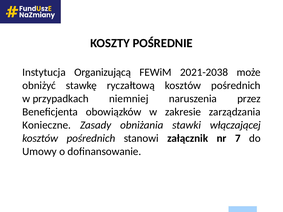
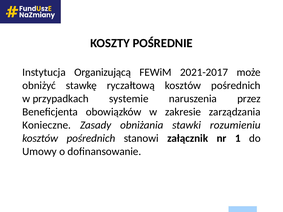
2021-2038: 2021-2038 -> 2021-2017 (204, 72)
niemniej: niemniej -> systemie (129, 99)
włączającej: włączającej -> rozumieniu (235, 125)
7: 7 -> 1 (238, 138)
